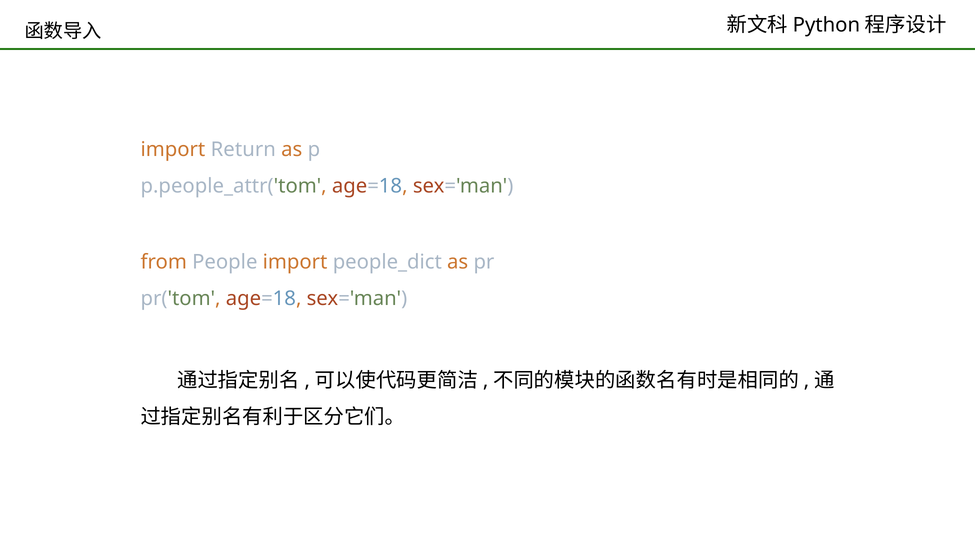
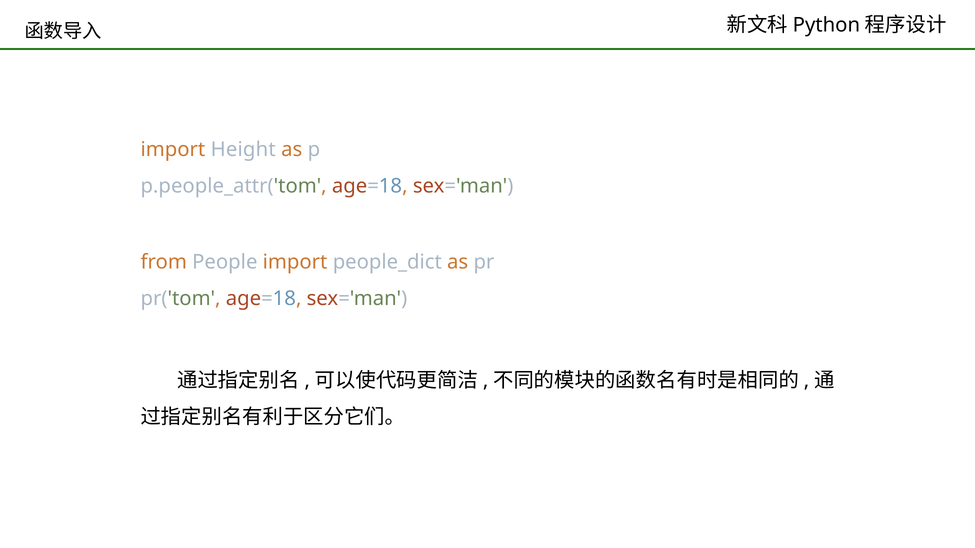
Return: Return -> Height (243, 149)
